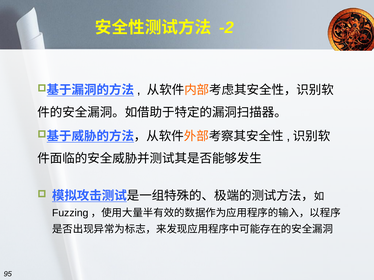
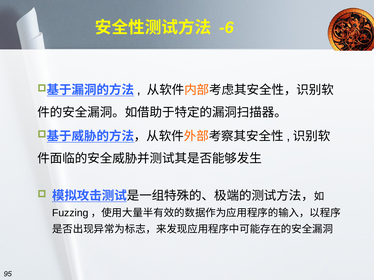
-2: -2 -> -6 (227, 28)
